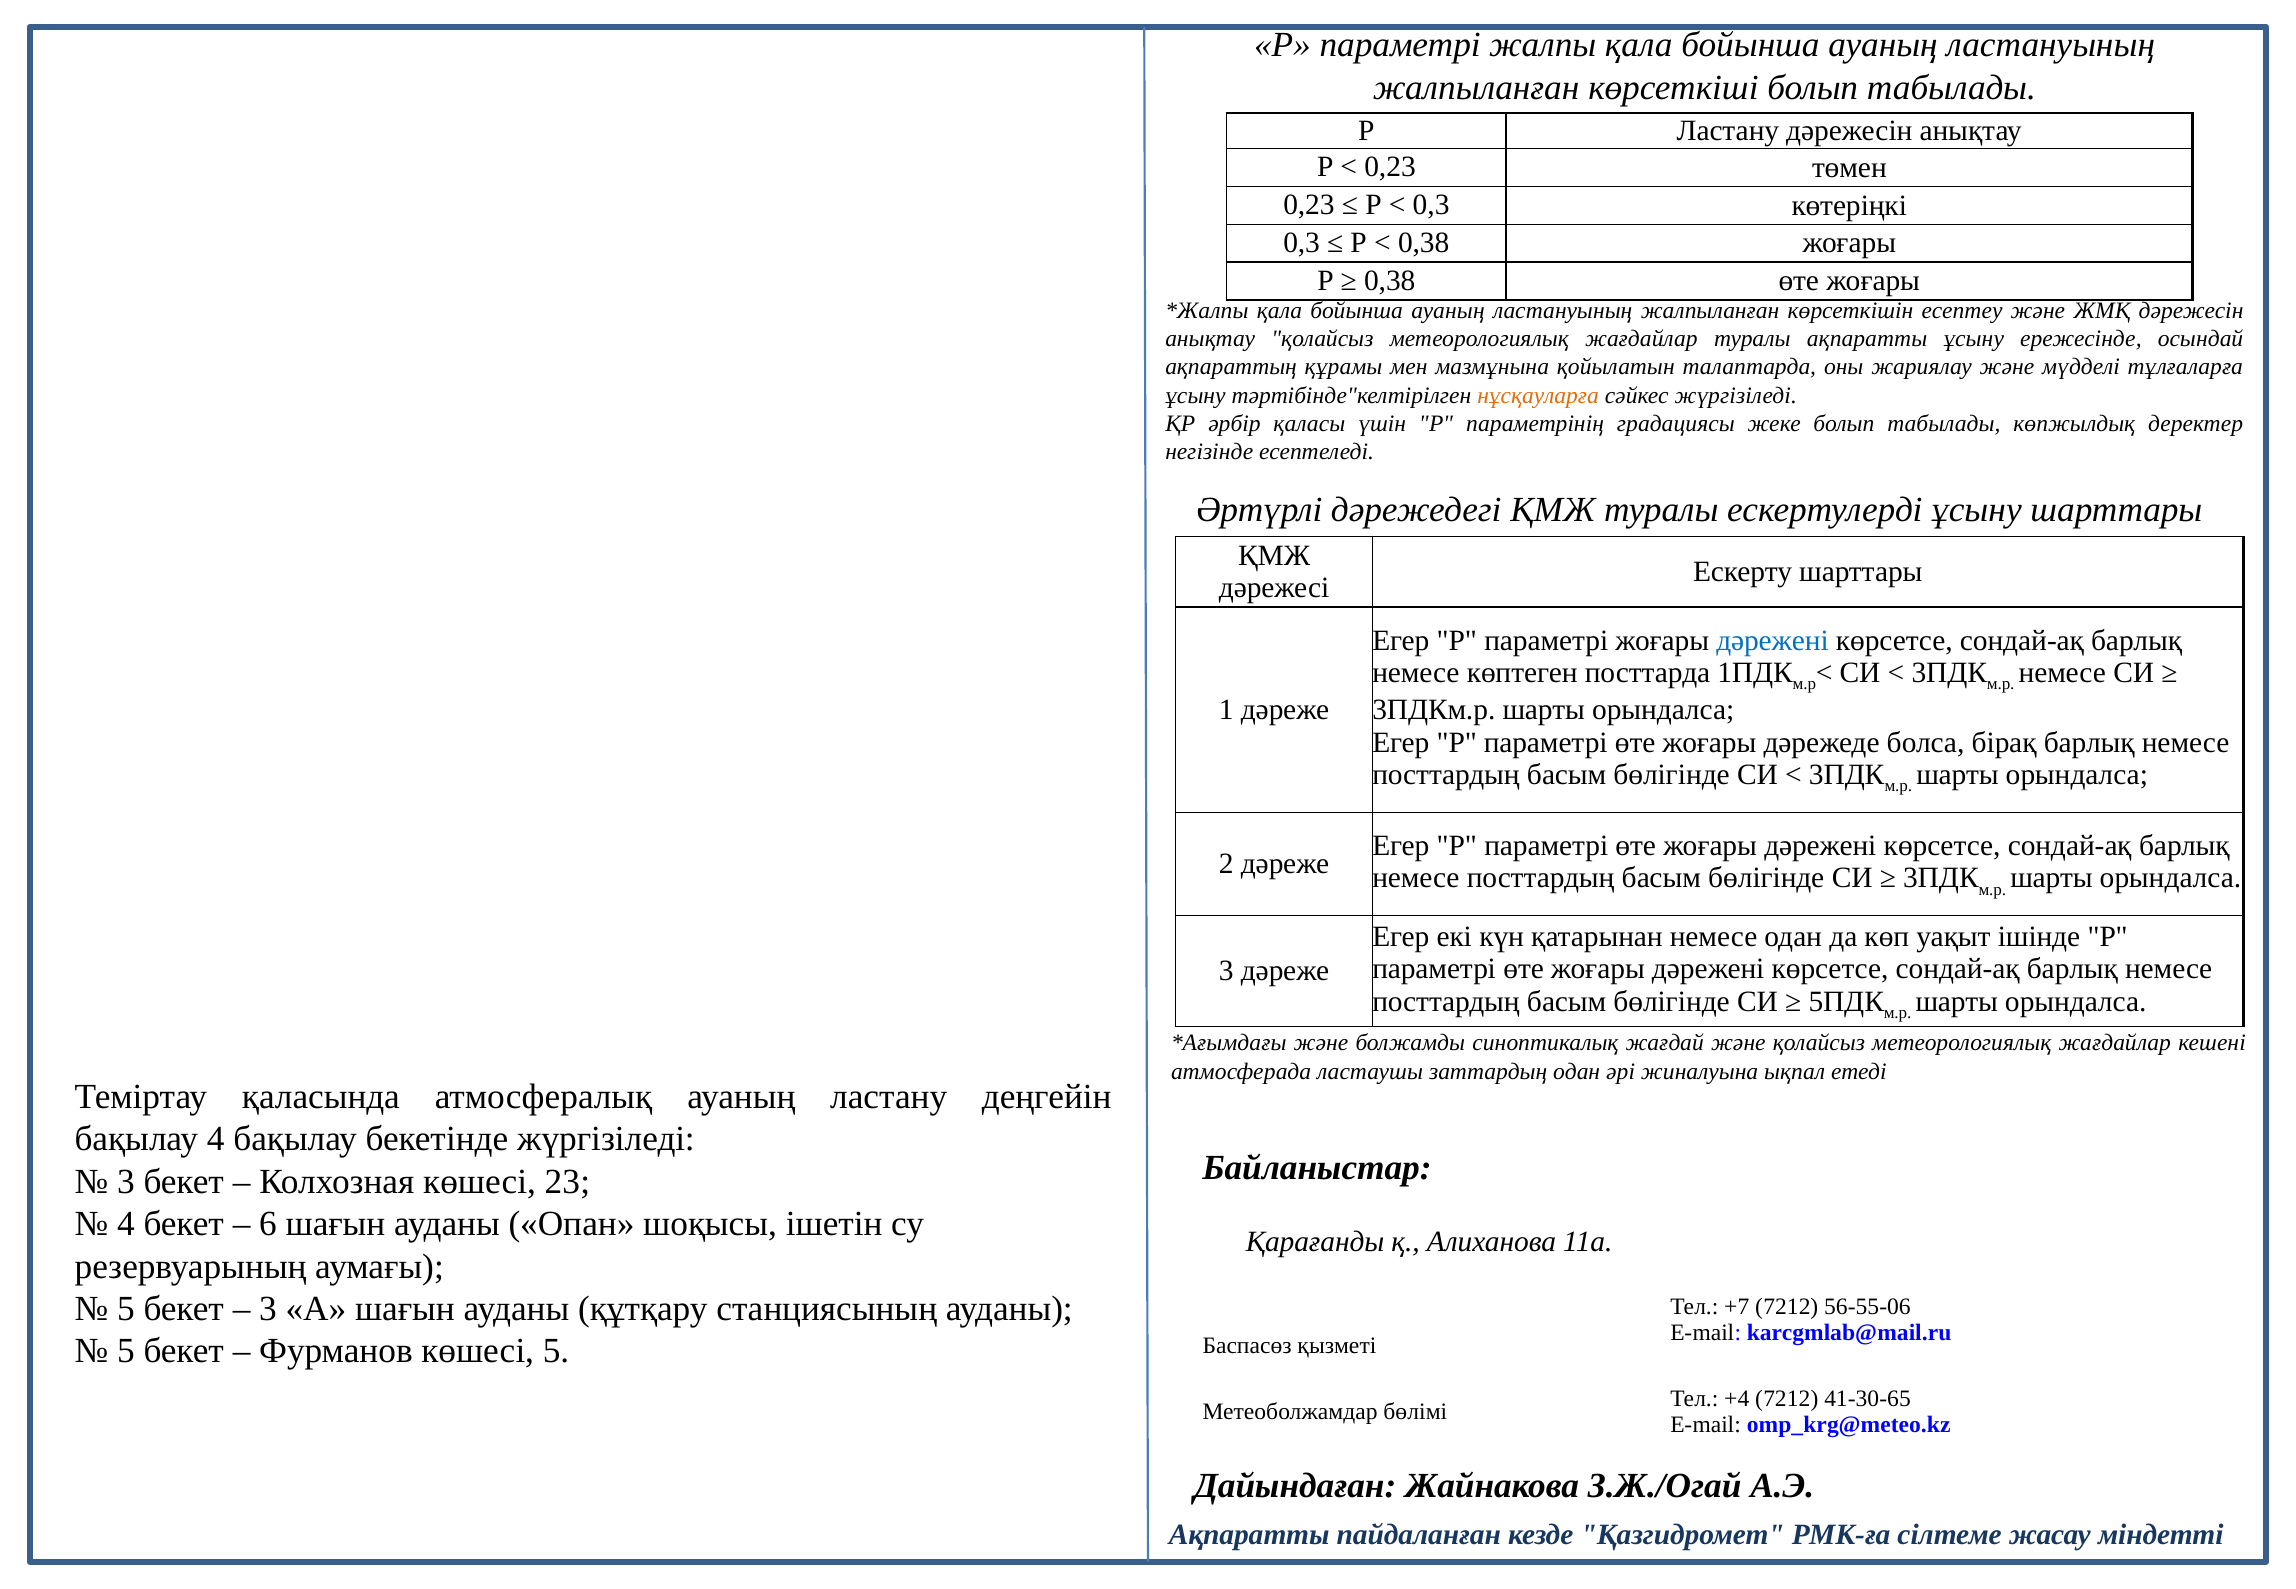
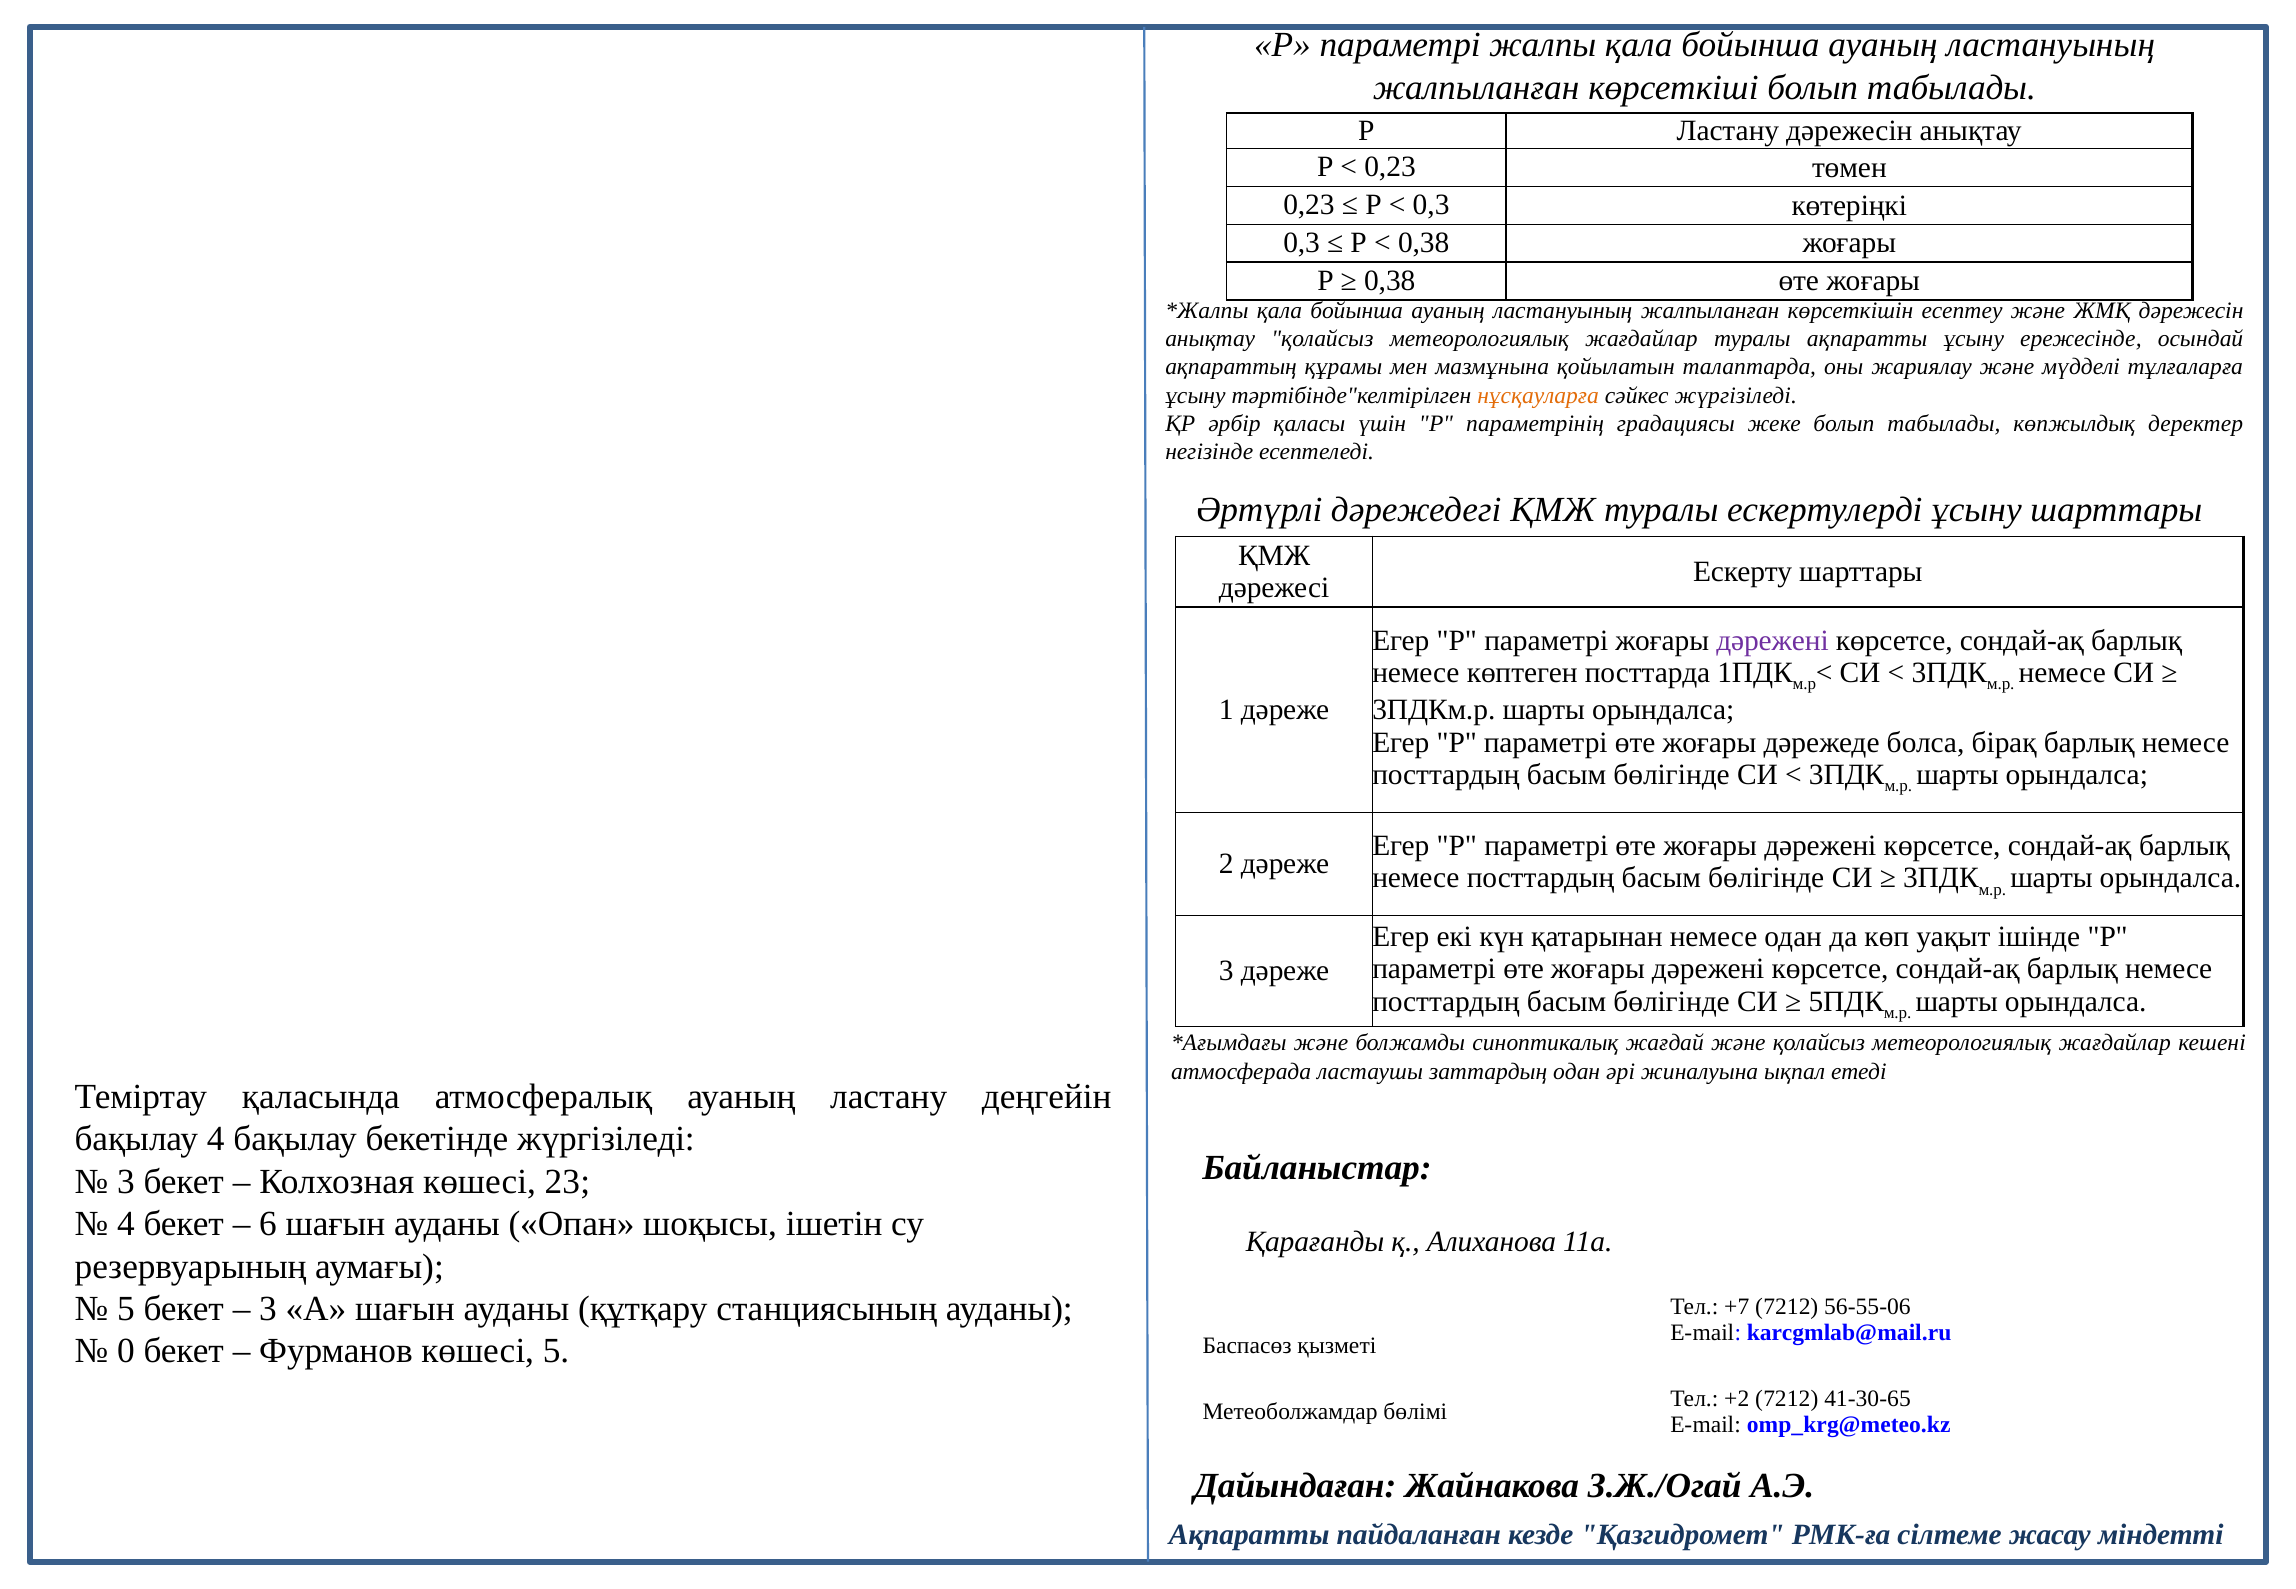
дәрежені colour: blue -> purple (1772, 641)
5: 5 -> 0 (126, 1352)
+4: +4 -> +2 (1737, 1399)
